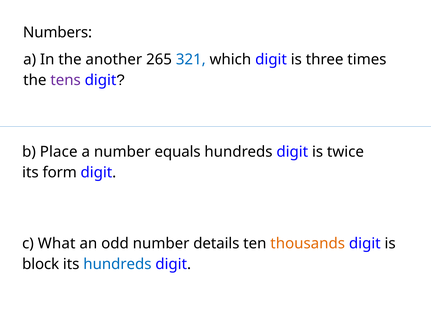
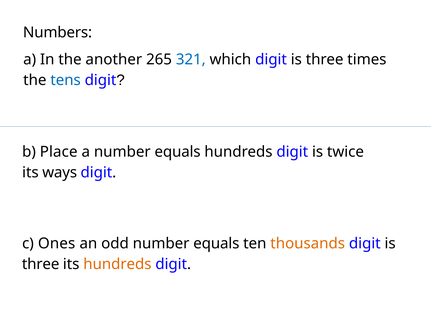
tens colour: purple -> blue (66, 80)
form: form -> ways (60, 172)
What: What -> Ones (57, 243)
odd number details: details -> equals (216, 243)
block: block -> three (41, 264)
hundreds colour: blue -> orange (117, 264)
